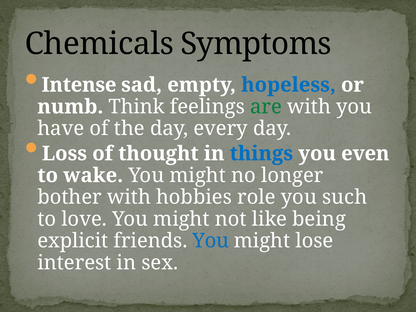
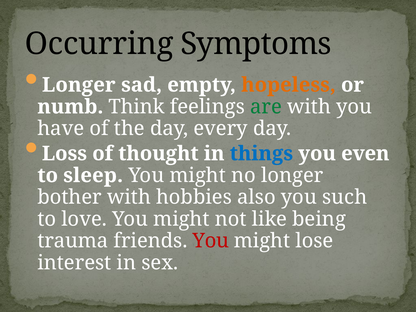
Chemicals: Chemicals -> Occurring (99, 44)
Intense: Intense -> Longer (79, 85)
hopeless colour: blue -> orange (288, 85)
wake: wake -> sleep (93, 175)
role: role -> also (256, 197)
explicit: explicit -> trauma (73, 241)
You colour: blue -> red (211, 241)
